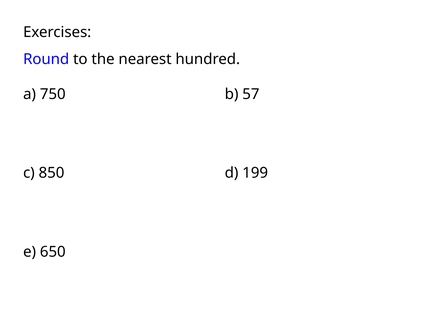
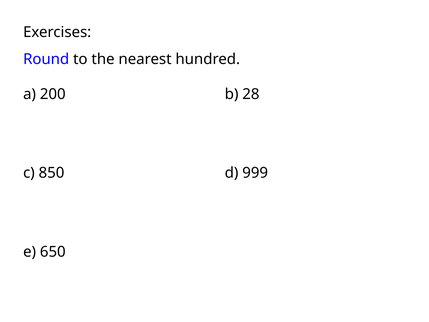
750: 750 -> 200 (53, 94)
57: 57 -> 28 (251, 94)
199: 199 -> 999 (255, 173)
